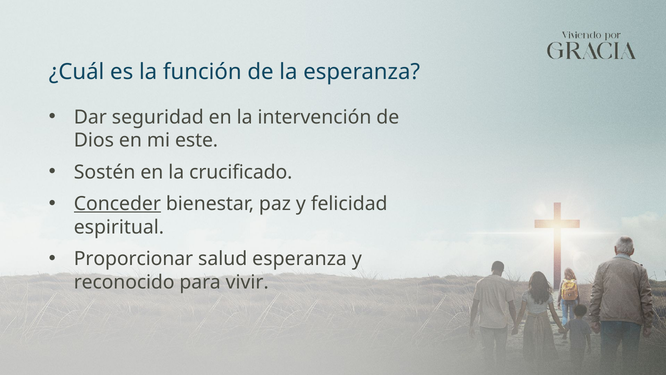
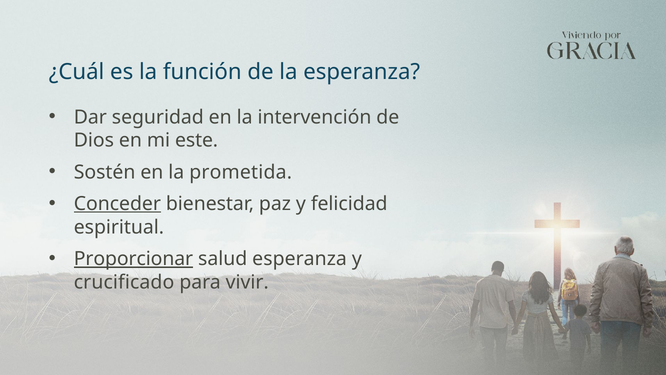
crucificado: crucificado -> prometida (241, 172)
Proporcionar underline: none -> present (133, 259)
reconocido: reconocido -> crucificado (124, 282)
